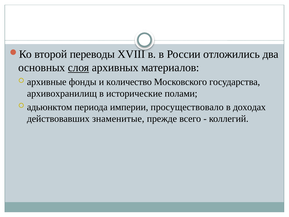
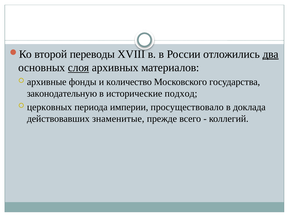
два underline: none -> present (271, 54)
архивохранилищ: архивохранилищ -> законодательную (62, 93)
полами: полами -> подход (181, 93)
адьюнктом: адьюнктом -> церковных (50, 107)
доходах: доходах -> доклада (249, 107)
